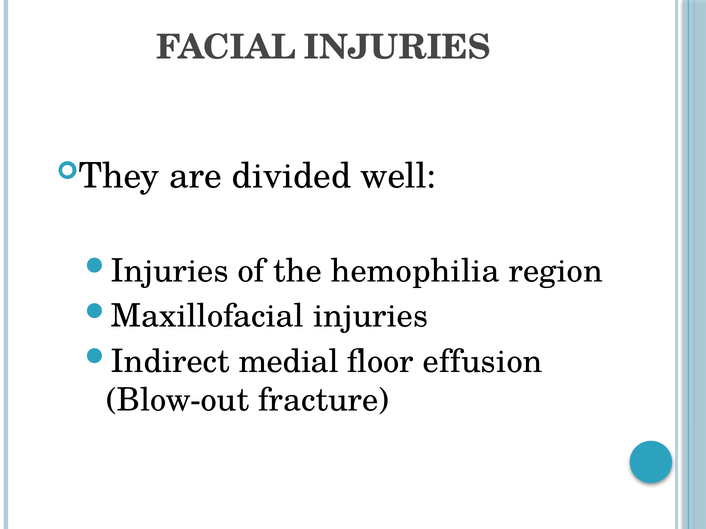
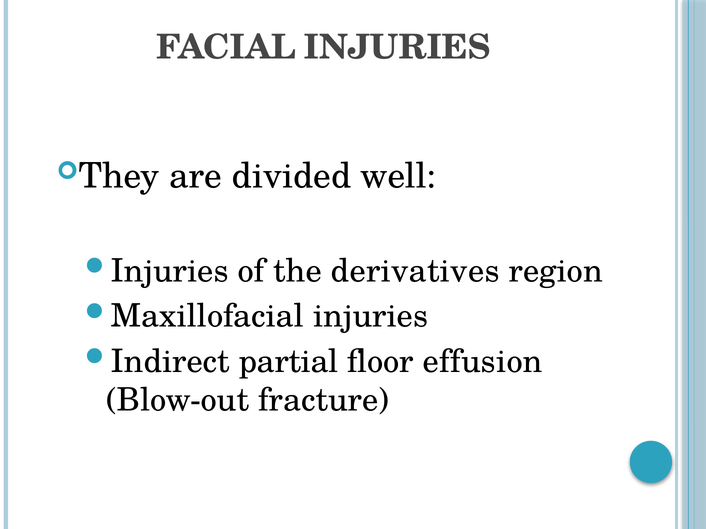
hemophilia: hemophilia -> derivatives (415, 271)
medial: medial -> partial (289, 362)
